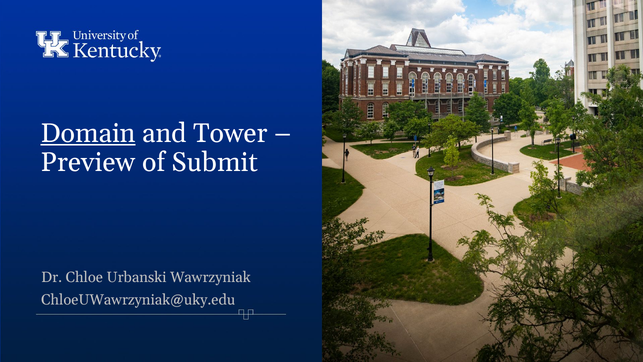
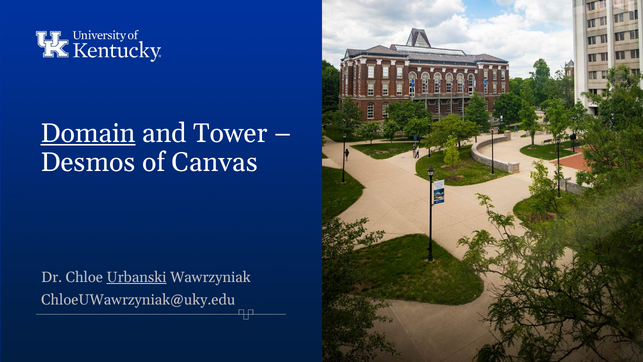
Preview: Preview -> Desmos (88, 162)
Submit: Submit -> Canvas (215, 162)
Urbanski underline: none -> present (136, 277)
